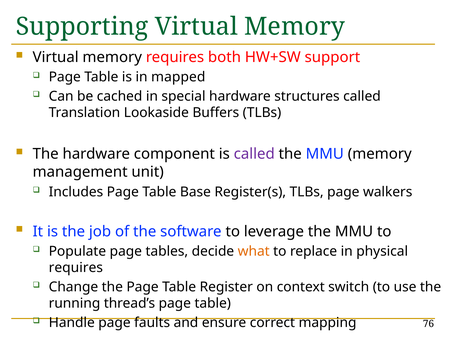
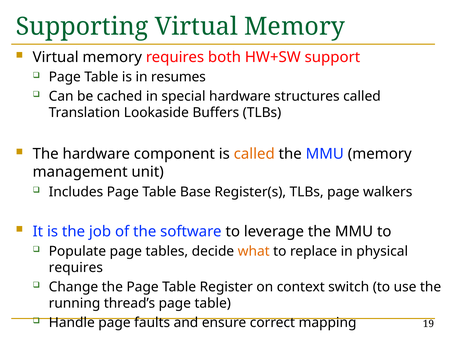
mapped: mapped -> resumes (178, 77)
called colour: purple -> orange (254, 154)
76: 76 -> 19 (428, 324)
